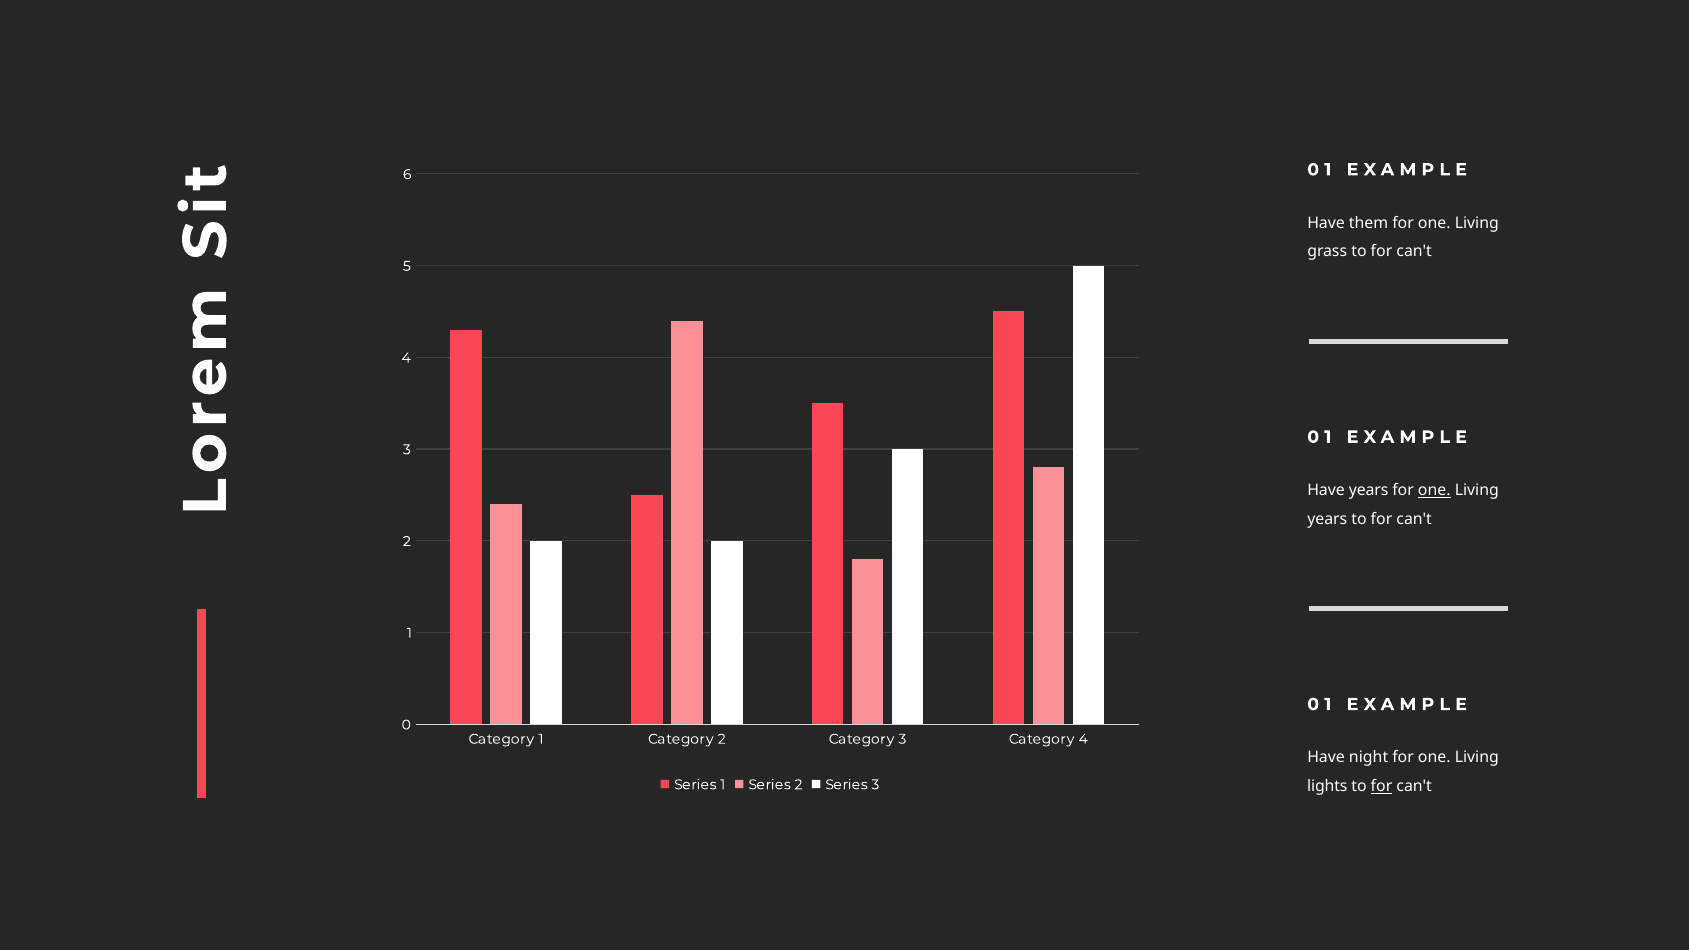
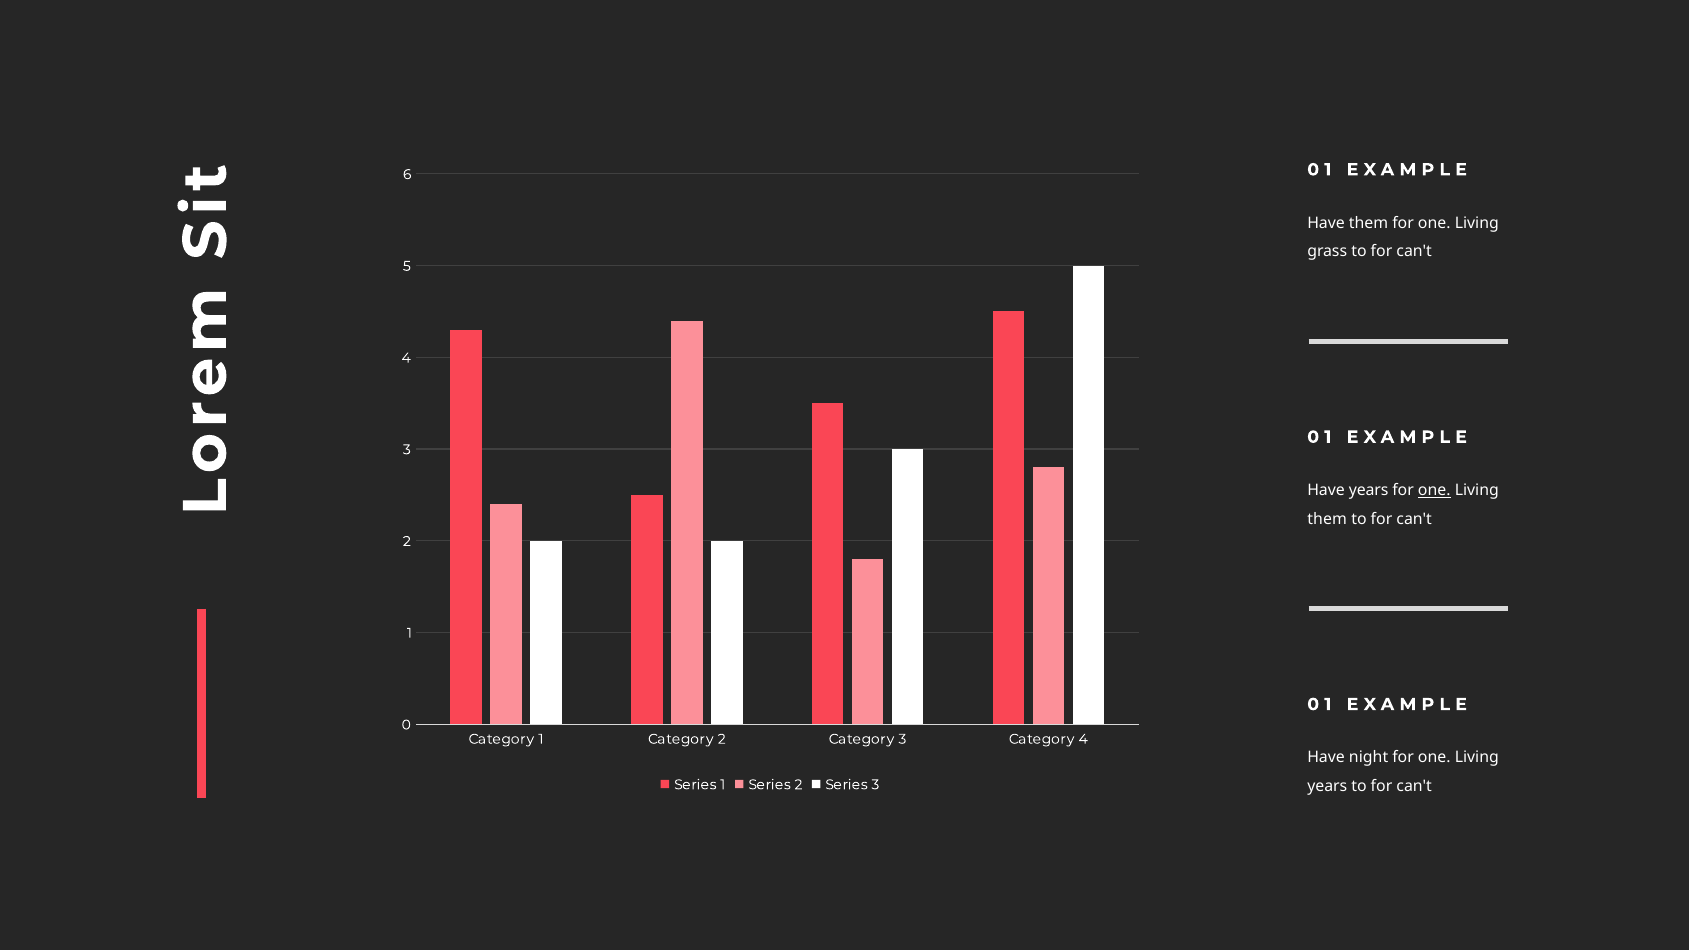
years: years -> them (1327, 519)
lights: lights -> years (1327, 786)
for underline: present -> none (1382, 786)
